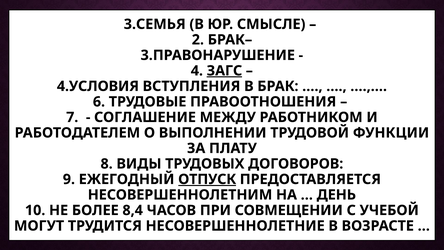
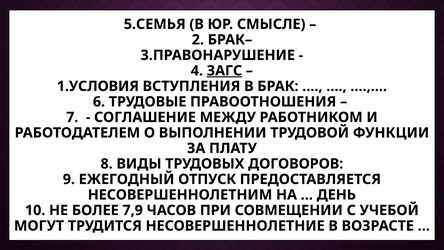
3.СЕМЬЯ: 3.СЕМЬЯ -> 5.СЕМЬЯ (155, 24)
4.УСЛОВИЯ: 4.УСЛОВИЯ -> 1.УСЛОВИЯ (98, 86)
ОТПУСК underline: present -> none (207, 179)
8,4: 8,4 -> 7,9 (133, 210)
